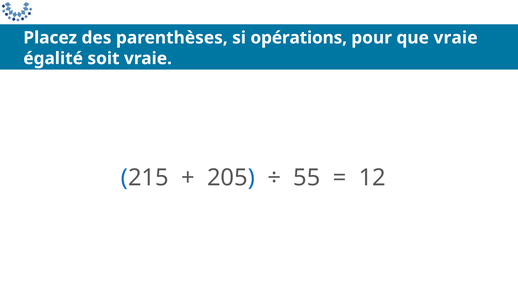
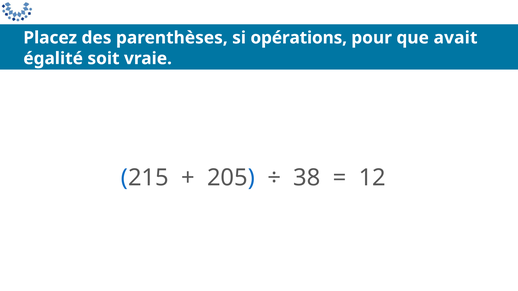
que vraie: vraie -> avait (456, 38)
55: 55 -> 38 (307, 178)
